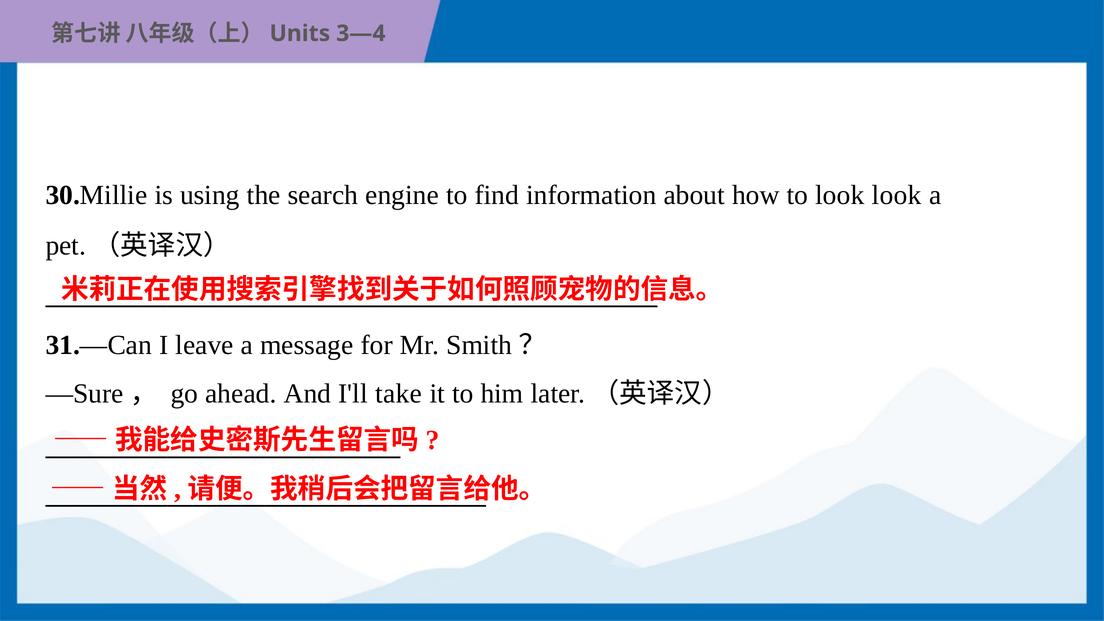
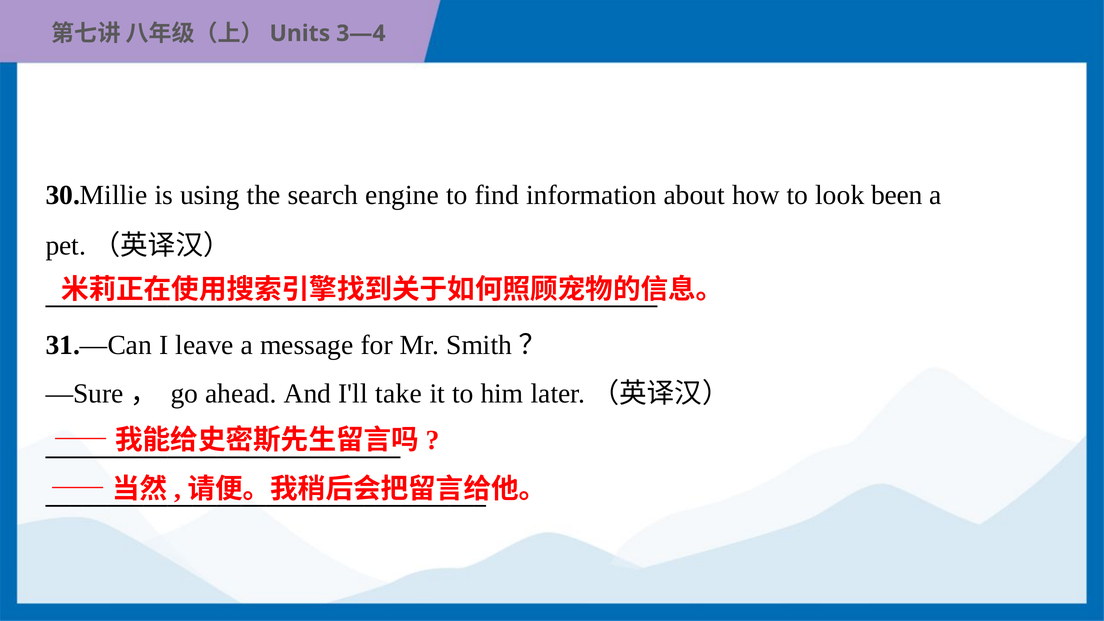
look look: look -> been (897, 195)
